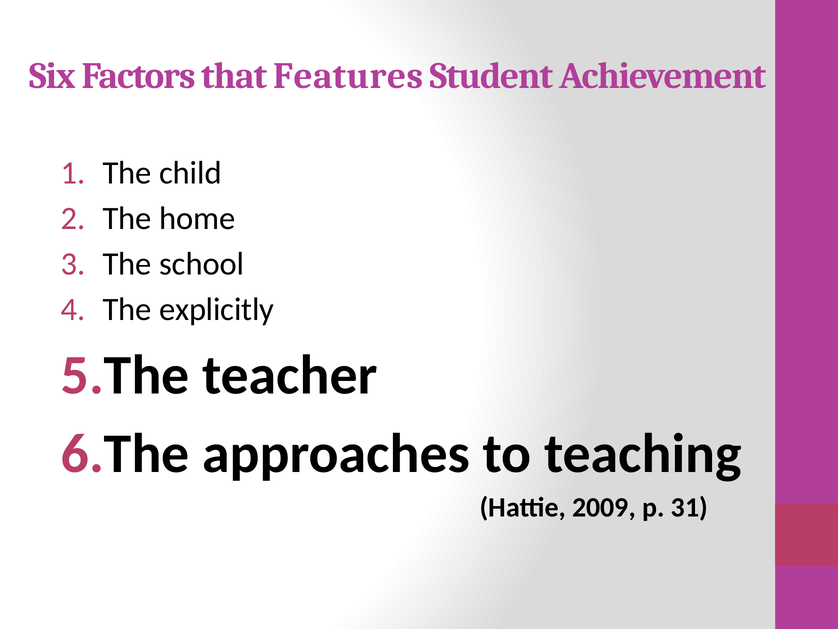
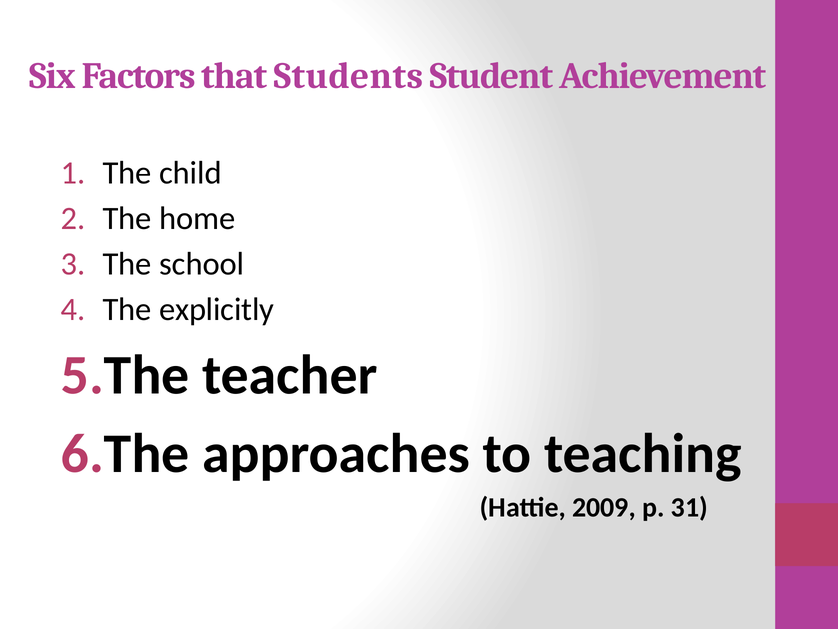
Features: Features -> Students (348, 76)
